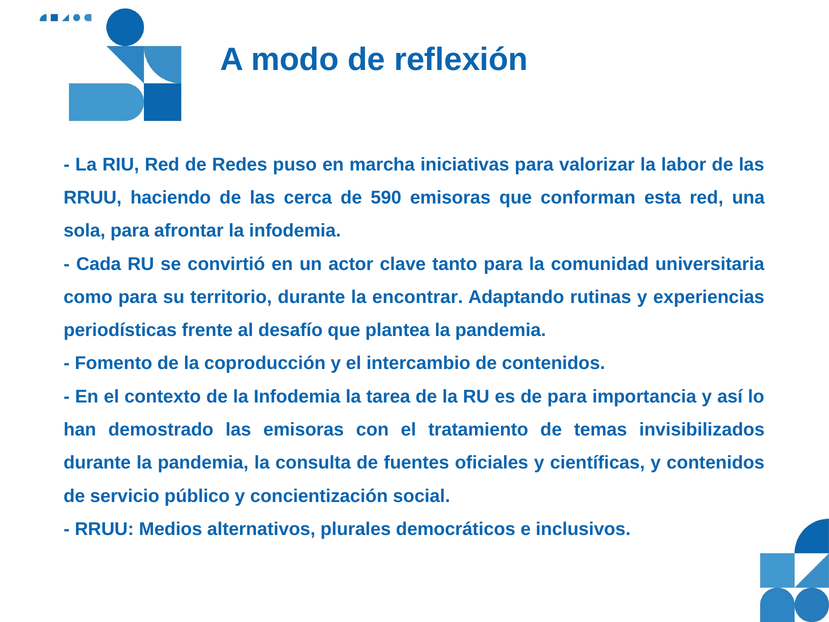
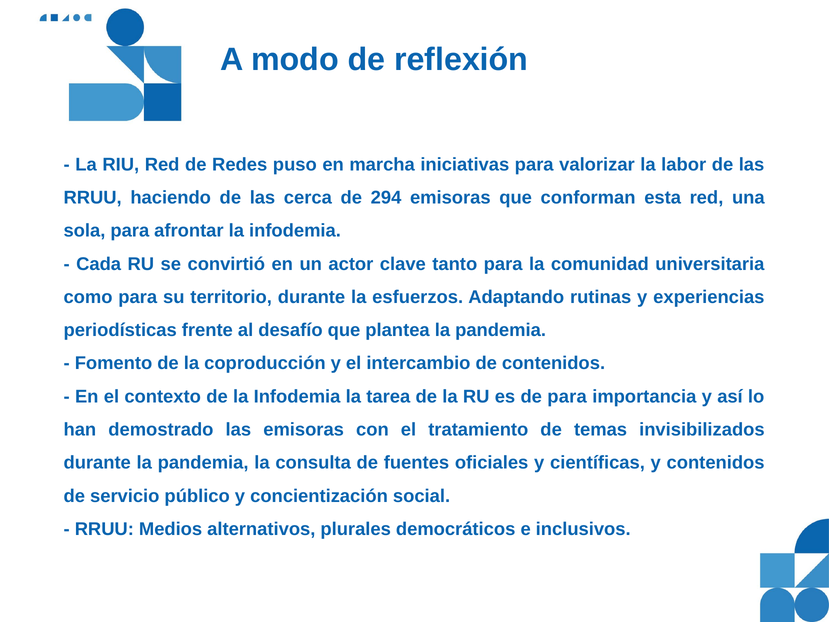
590: 590 -> 294 (386, 198)
encontrar: encontrar -> esfuerzos (418, 297)
